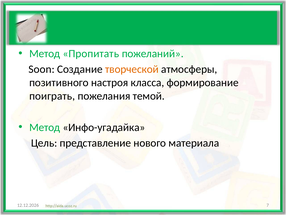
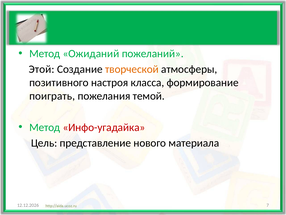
Пропитать: Пропитать -> Ожиданий (91, 54)
Soon: Soon -> Этой (42, 69)
Инфо-угадайка colour: black -> red (104, 127)
